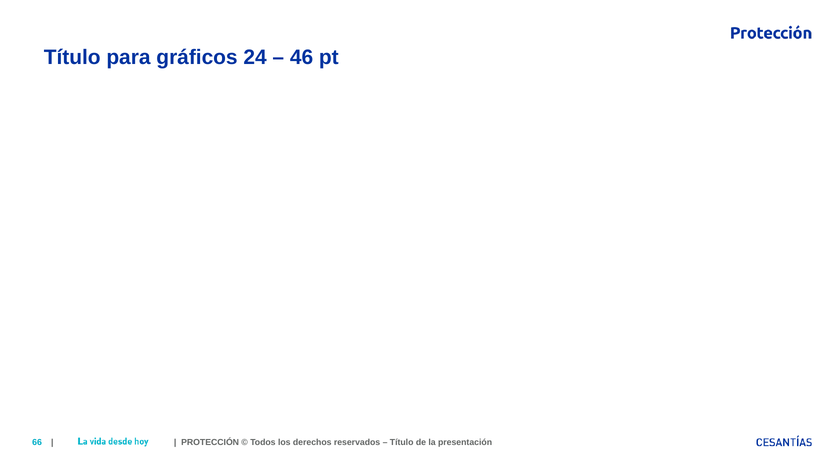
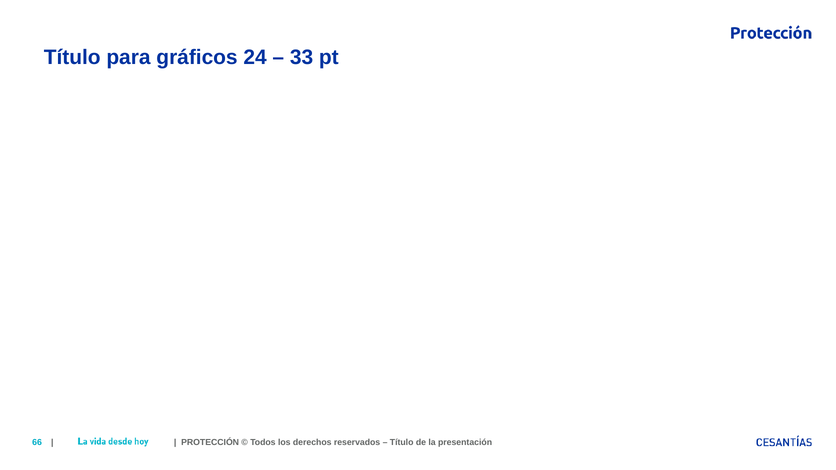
46: 46 -> 33 (302, 57)
